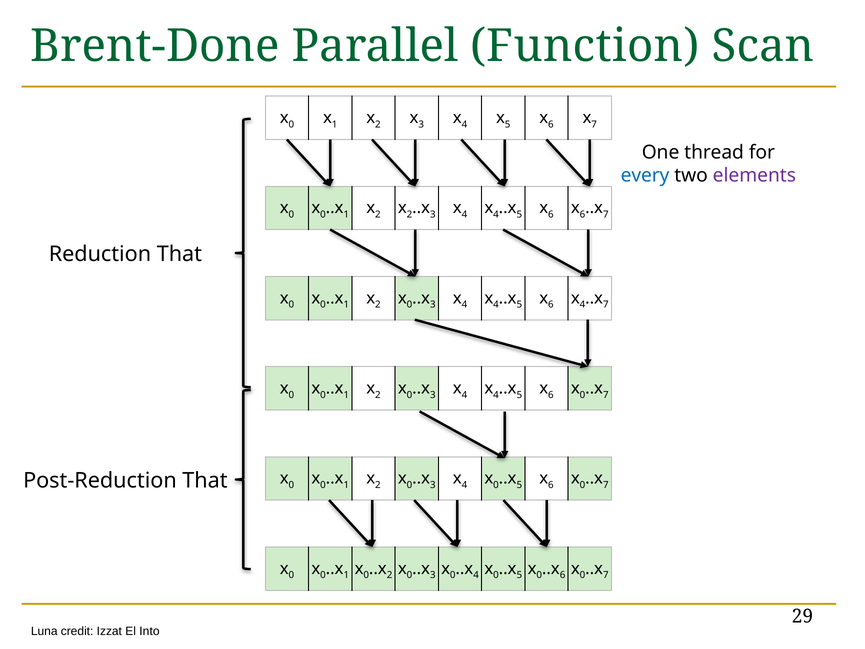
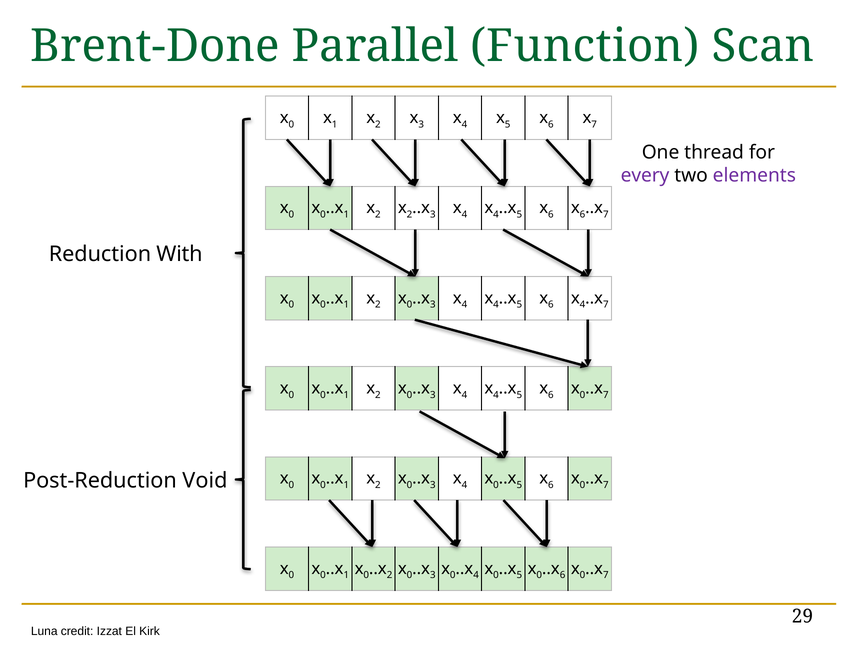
every colour: blue -> purple (645, 175)
Reduction That: That -> With (179, 254)
Post-Reduction That: That -> Void (205, 481)
Into: Into -> Kirk (150, 631)
